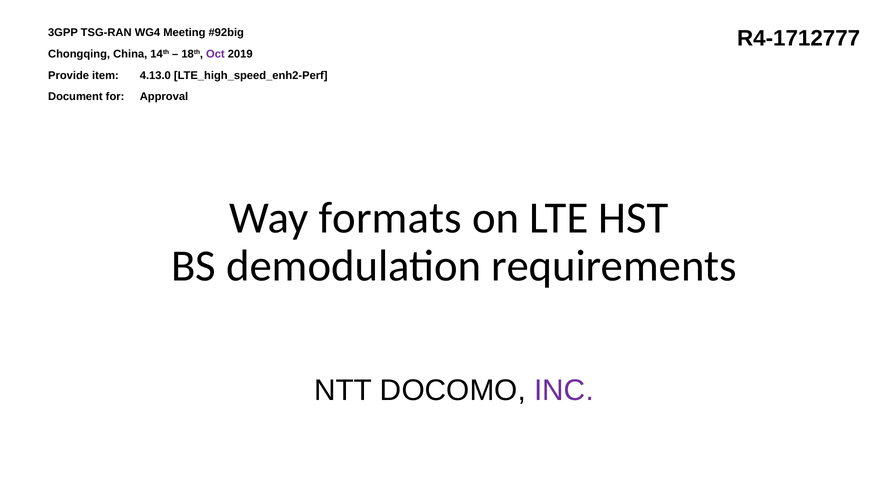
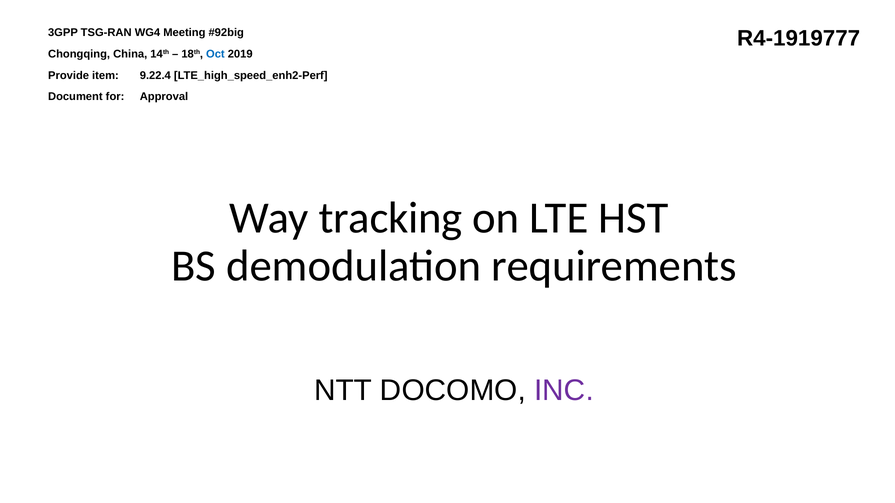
R4-1712777: R4-1712777 -> R4-1919777 (799, 39)
Oct colour: purple -> blue (215, 54)
4.13.0: 4.13.0 -> 9.22.4 (155, 75)
formats: formats -> tracking (390, 218)
